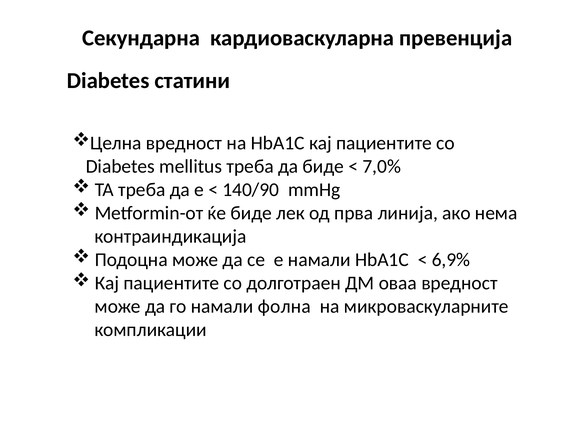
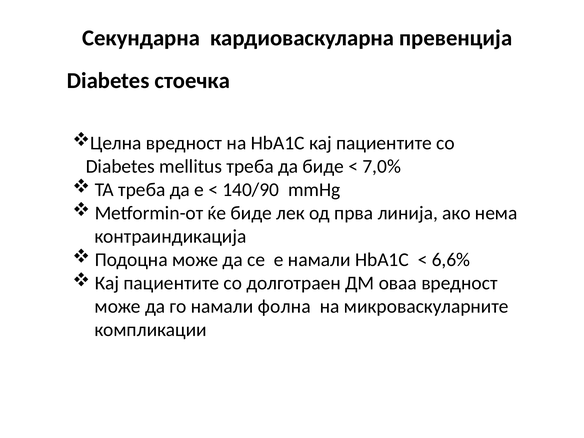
статини: статини -> стоечка (192, 81)
6,9%: 6,9% -> 6,6% (451, 260)
